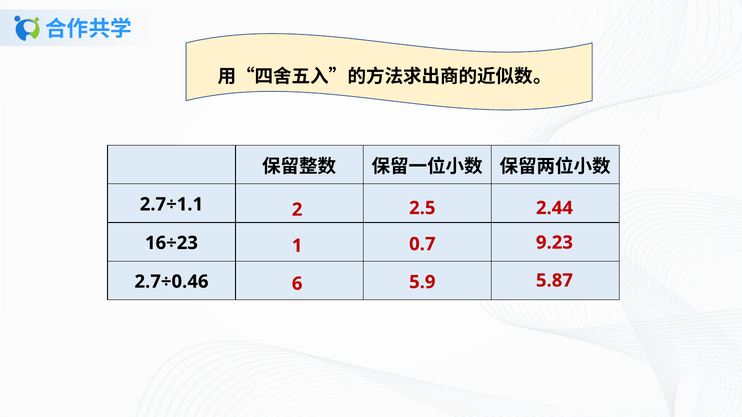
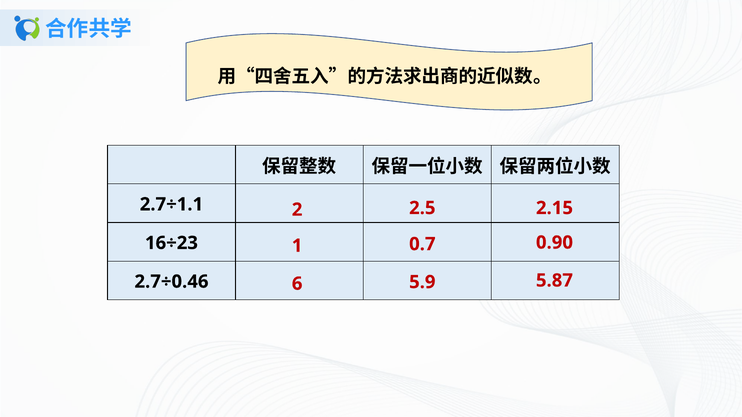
2.44: 2.44 -> 2.15 (554, 208)
9.23: 9.23 -> 0.90 (554, 243)
